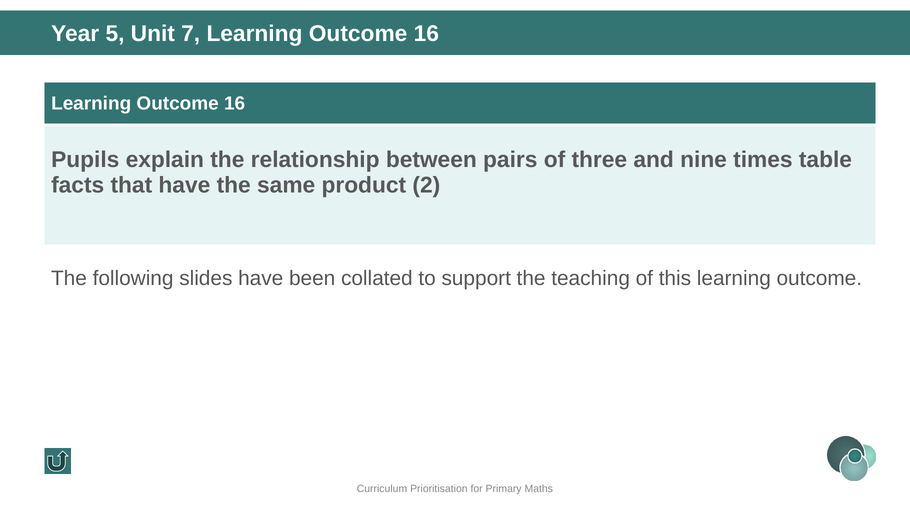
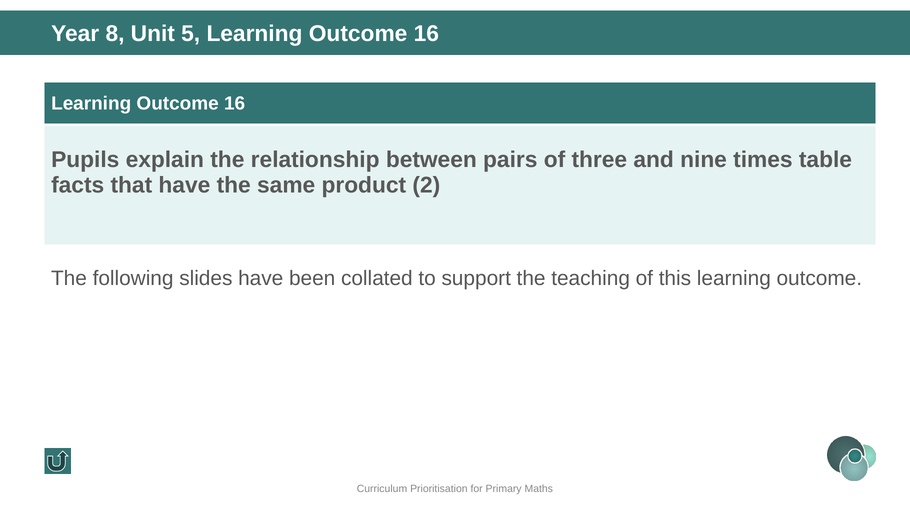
5: 5 -> 8 (115, 34)
7: 7 -> 5 (191, 34)
